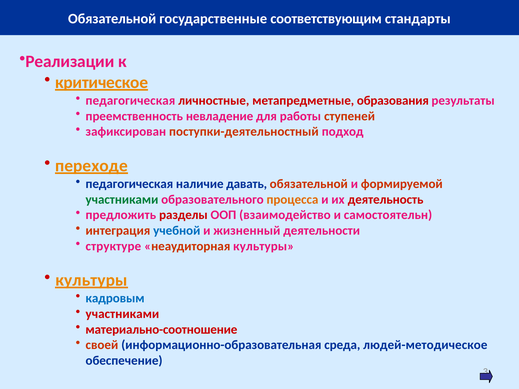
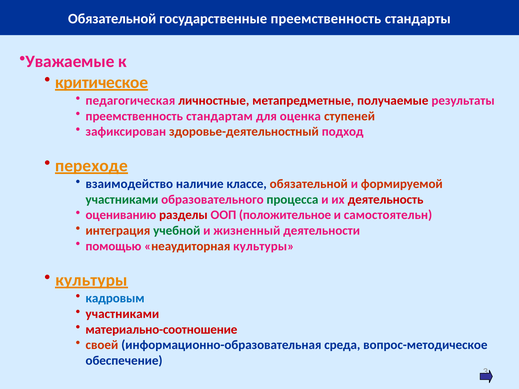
государственные соответствующим: соответствующим -> преемственность (326, 19)
Реализации: Реализации -> Уважаемые (70, 62)
образования: образования -> получаемые (393, 101)
невладение: невладение -> стандартам (219, 116)
работы: работы -> оценка (300, 116)
поступки-деятельностный: поступки-деятельностный -> здоровье-деятельностный (244, 132)
педагогическая: педагогическая -> взаимодейство (129, 184)
давать: давать -> классе (247, 184)
процесса colour: orange -> green (292, 200)
предложить: предложить -> оцениванию (121, 215)
взаимодейство: взаимодейство -> положительное (285, 215)
учебной colour: blue -> green (177, 231)
структуре: структуре -> помощью (113, 246)
людей-методическое: людей-методическое -> вопрос-методическое (425, 345)
